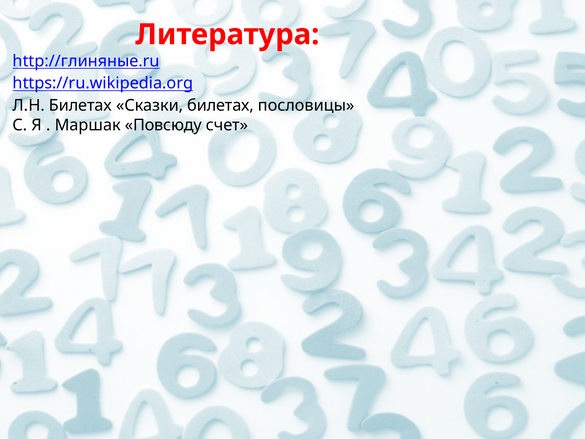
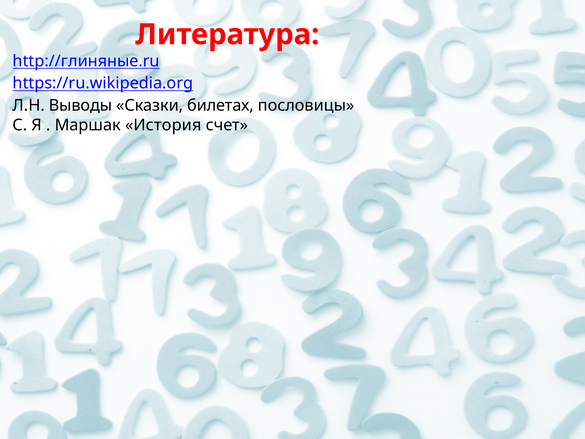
Л.Н Билетах: Билетах -> Выводы (80, 105)
Повсюду: Повсюду -> История (163, 125)
